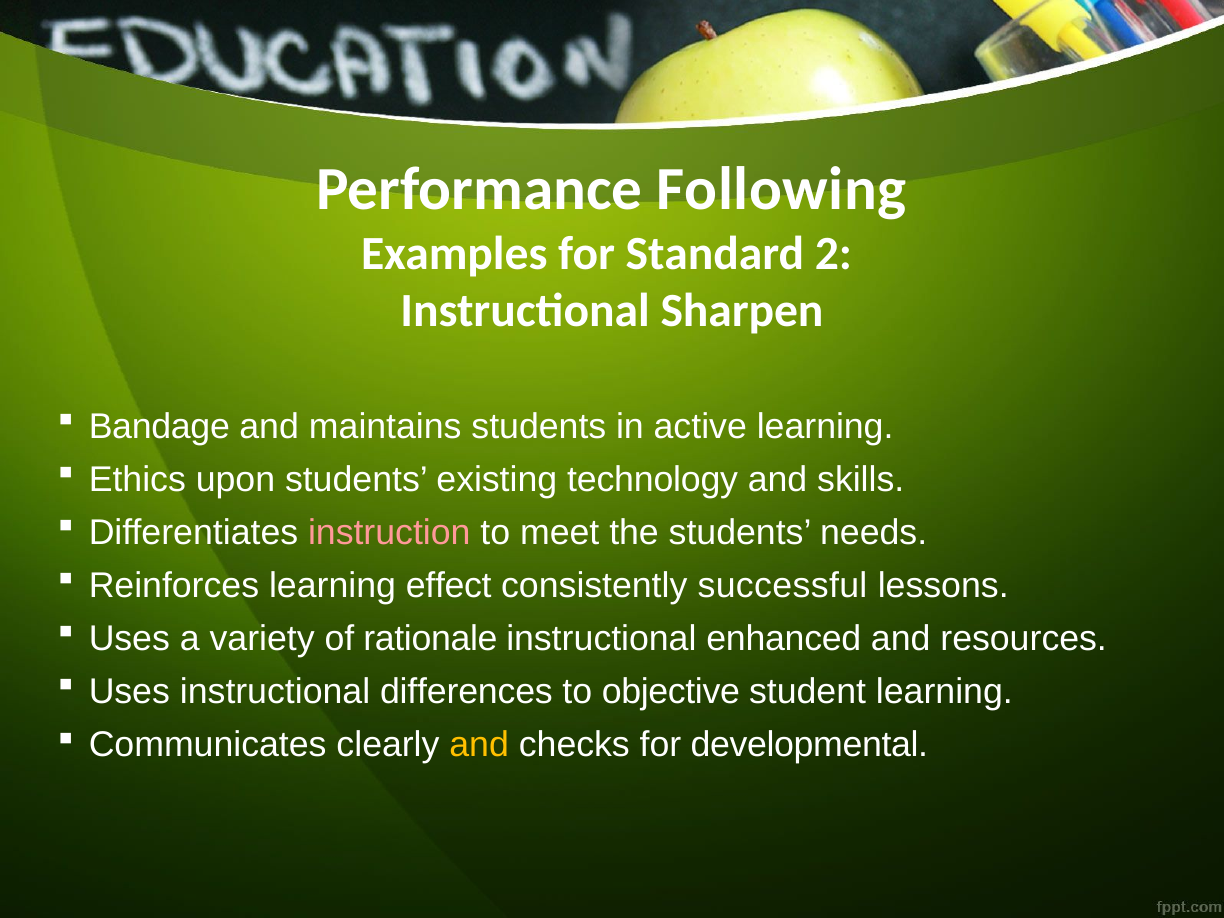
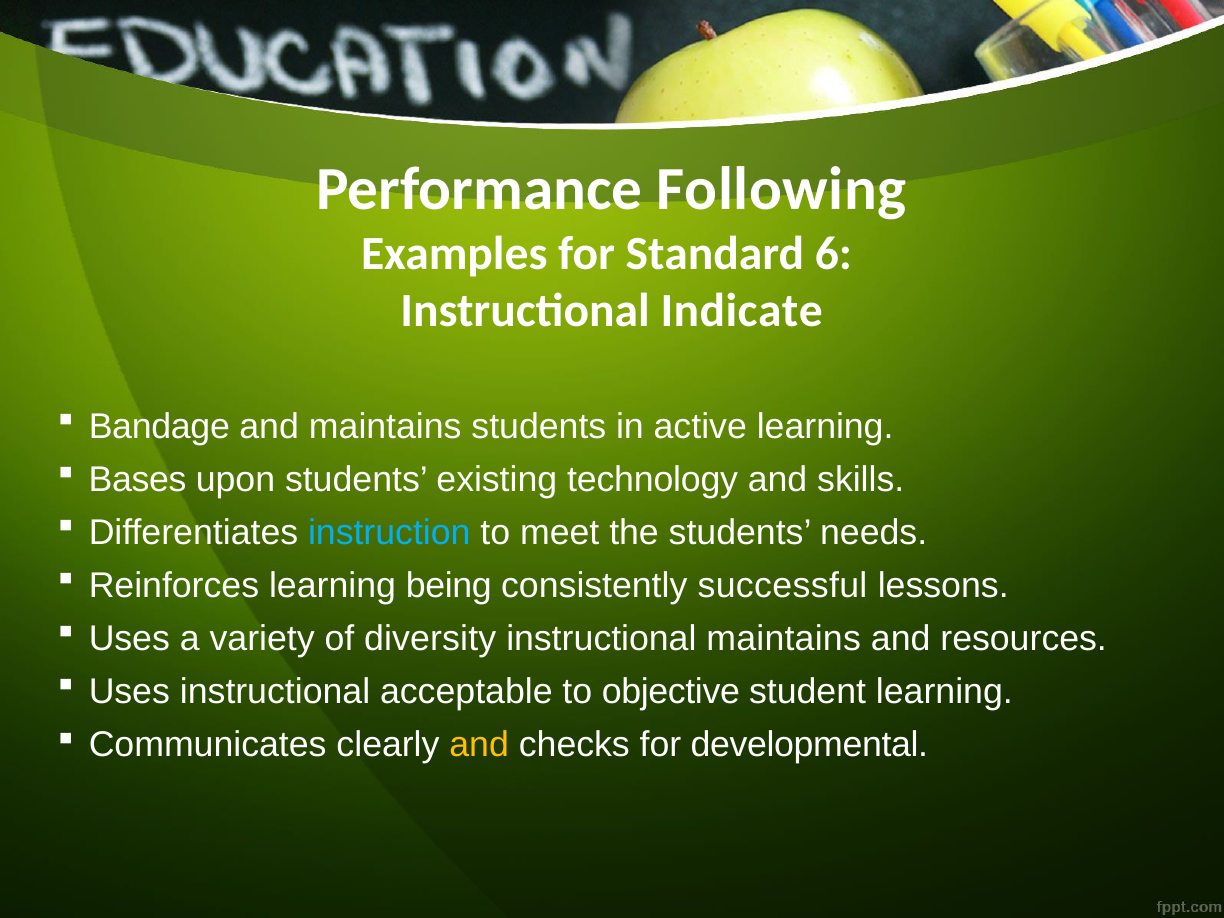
2: 2 -> 6 (833, 254)
Sharpen: Sharpen -> Indicate (742, 311)
Ethics: Ethics -> Bases (138, 480)
instruction colour: pink -> light blue (389, 533)
effect: effect -> being (449, 586)
rationale: rationale -> diversity (430, 639)
instructional enhanced: enhanced -> maintains (784, 639)
differences: differences -> acceptable (466, 692)
